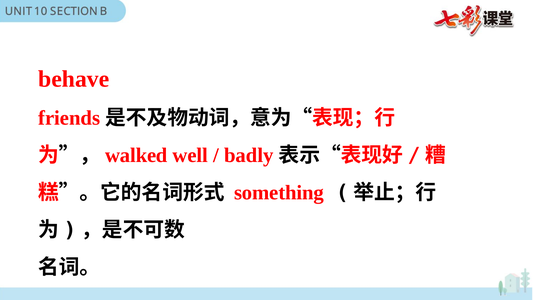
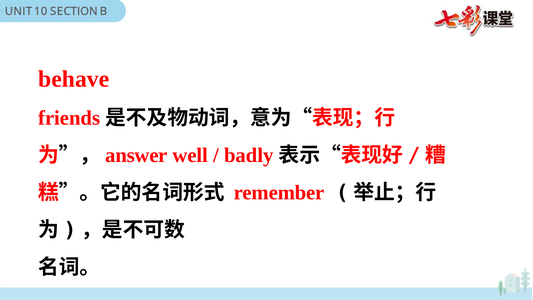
walked: walked -> answer (136, 155)
something: something -> remember (279, 193)
